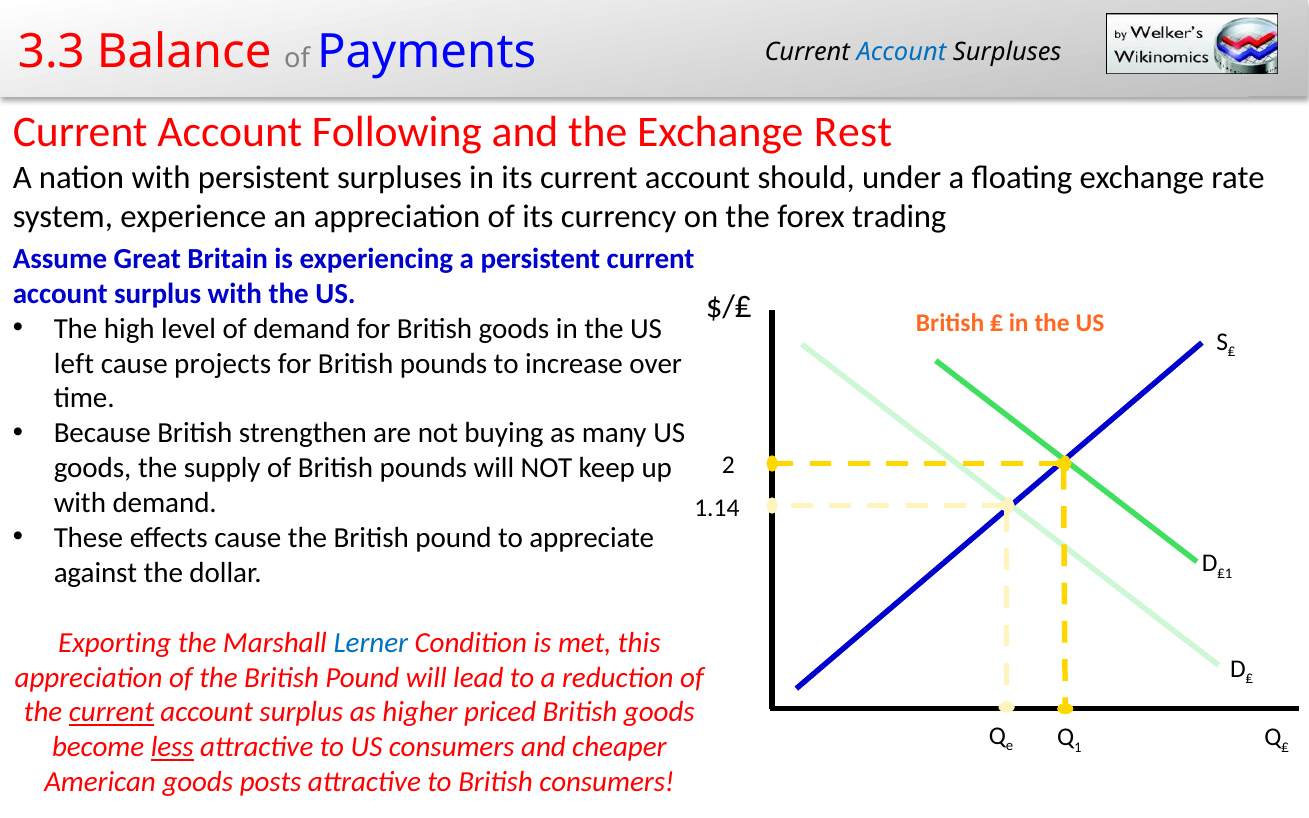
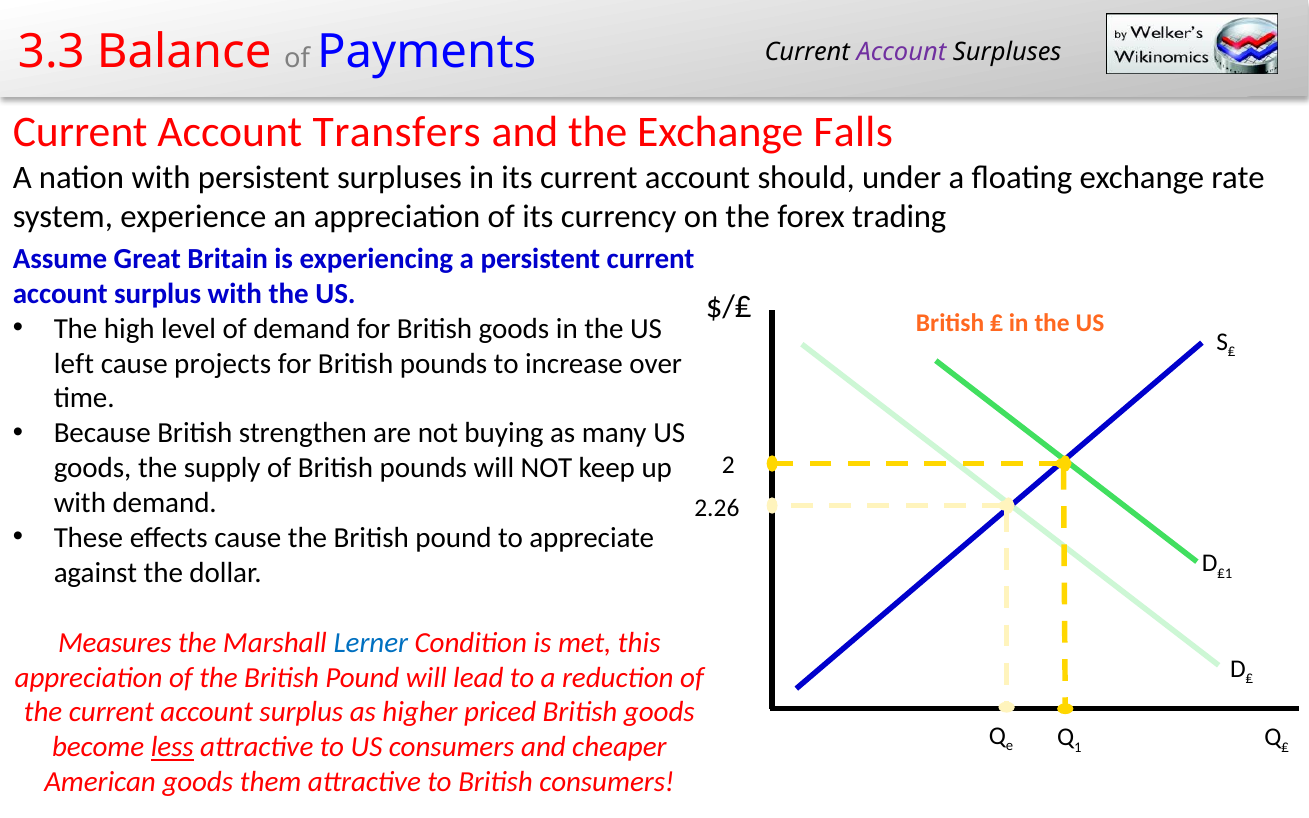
Account colour: blue -> purple (901, 52)
Following: Following -> Transfers (397, 132)
Rest: Rest -> Falls (853, 132)
1.14: 1.14 -> 2.26 (717, 508)
Exporting: Exporting -> Measures (115, 643)
current underline: present -> none (111, 712)
posts: posts -> them (271, 782)
